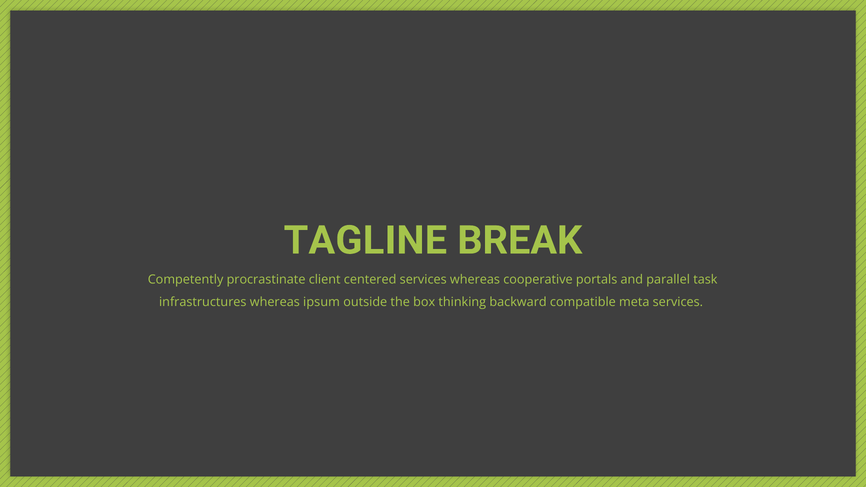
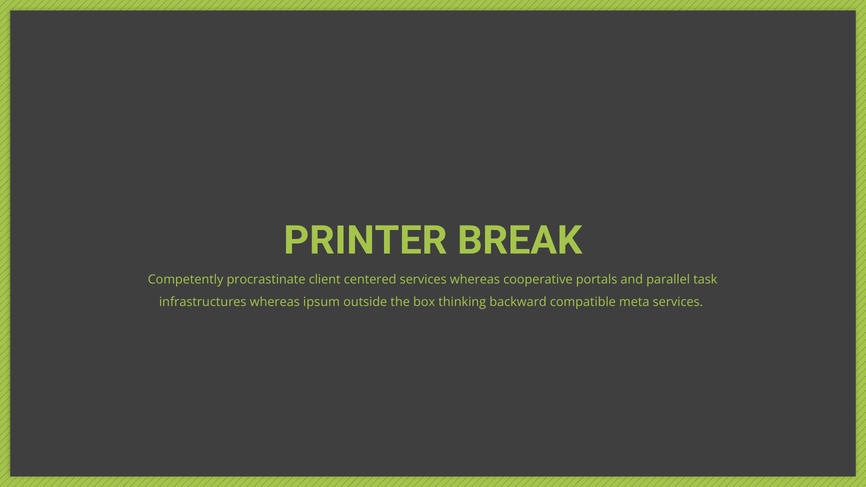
TAGLINE: TAGLINE -> PRINTER (365, 241)
